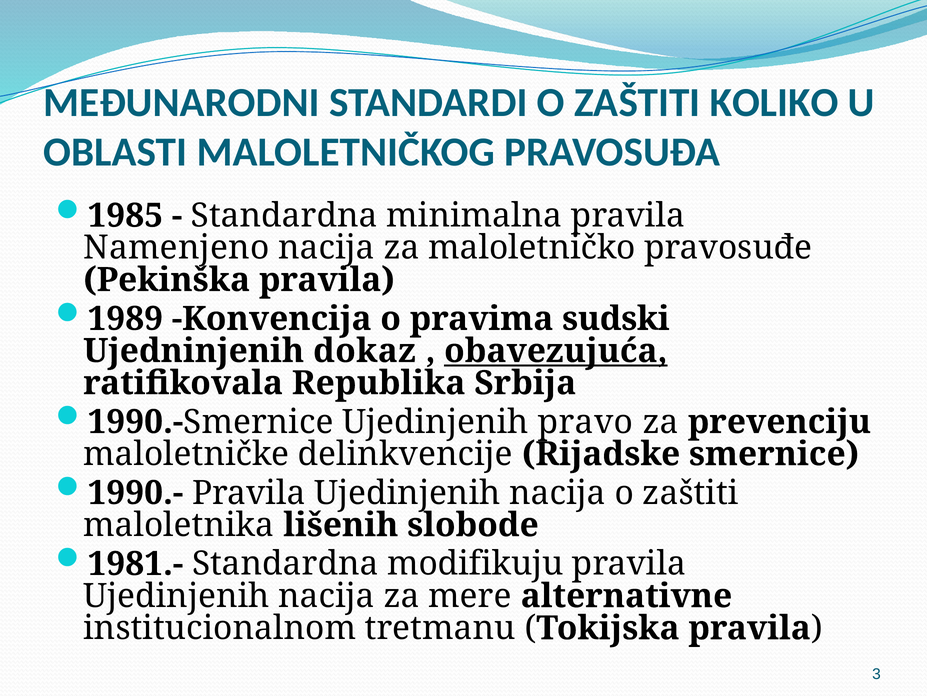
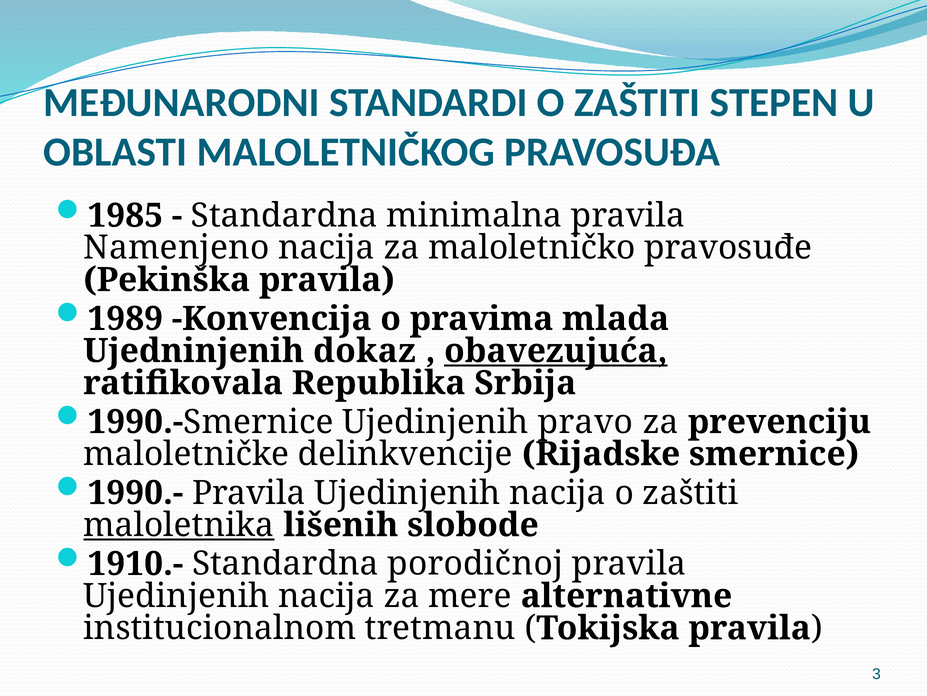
KOLIKO: KOLIKO -> STEPEN (774, 102)
sudski: sudski -> mlada (616, 318)
maloletnika underline: none -> present (179, 525)
1981.-: 1981.- -> 1910.- (135, 563)
modifikuju: modifikuju -> porodičnoj (475, 563)
